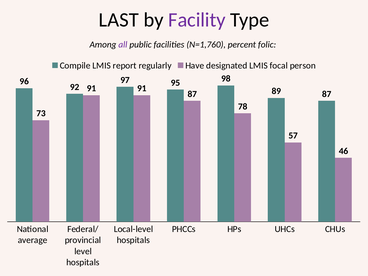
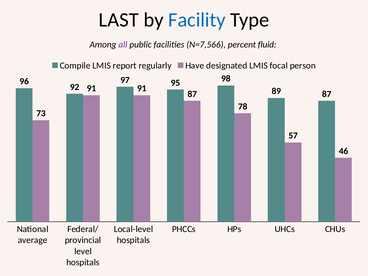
Facility colour: purple -> blue (197, 20)
N=1,760: N=1,760 -> N=7,566 (206, 45)
folic: folic -> fluid (267, 45)
